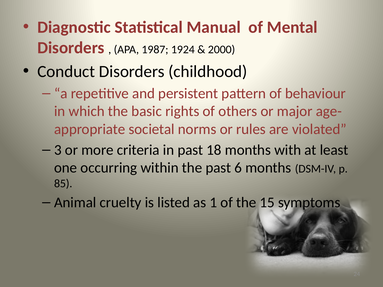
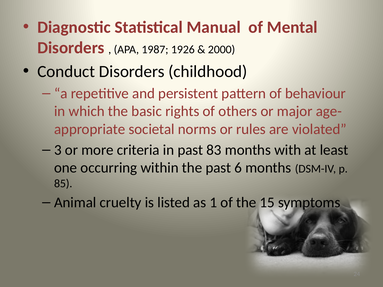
1924: 1924 -> 1926 (183, 49)
18: 18 -> 83 (214, 150)
